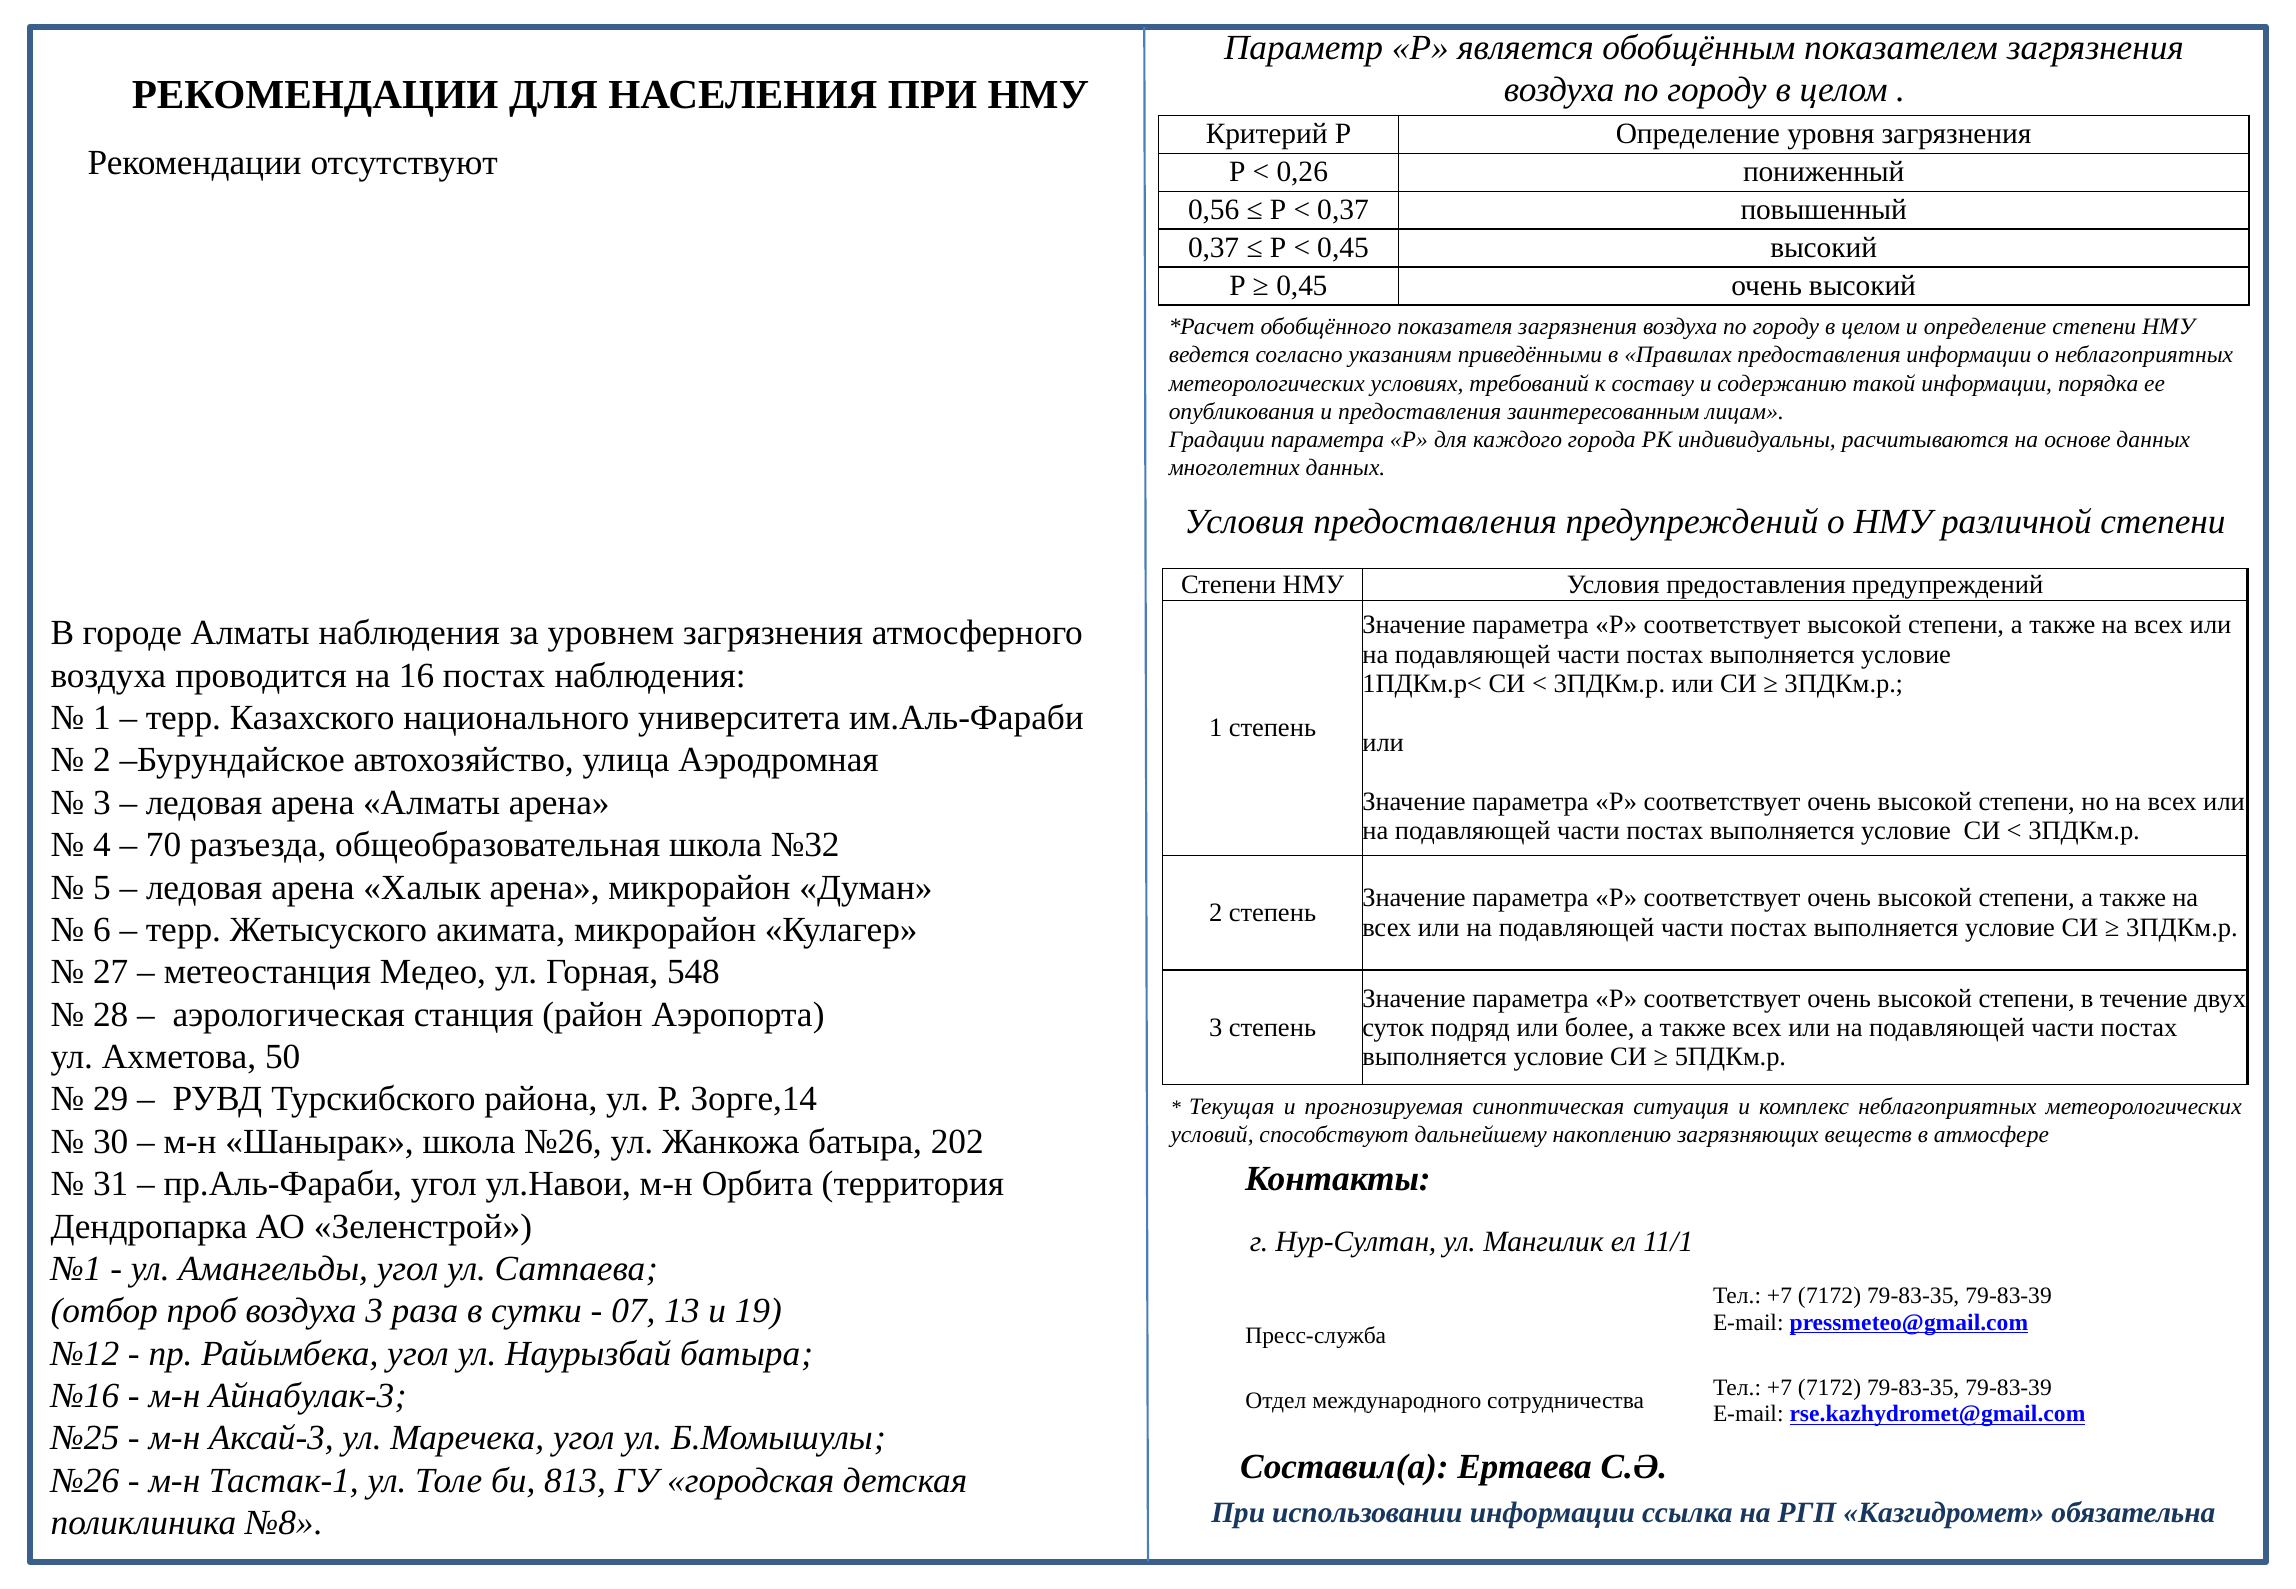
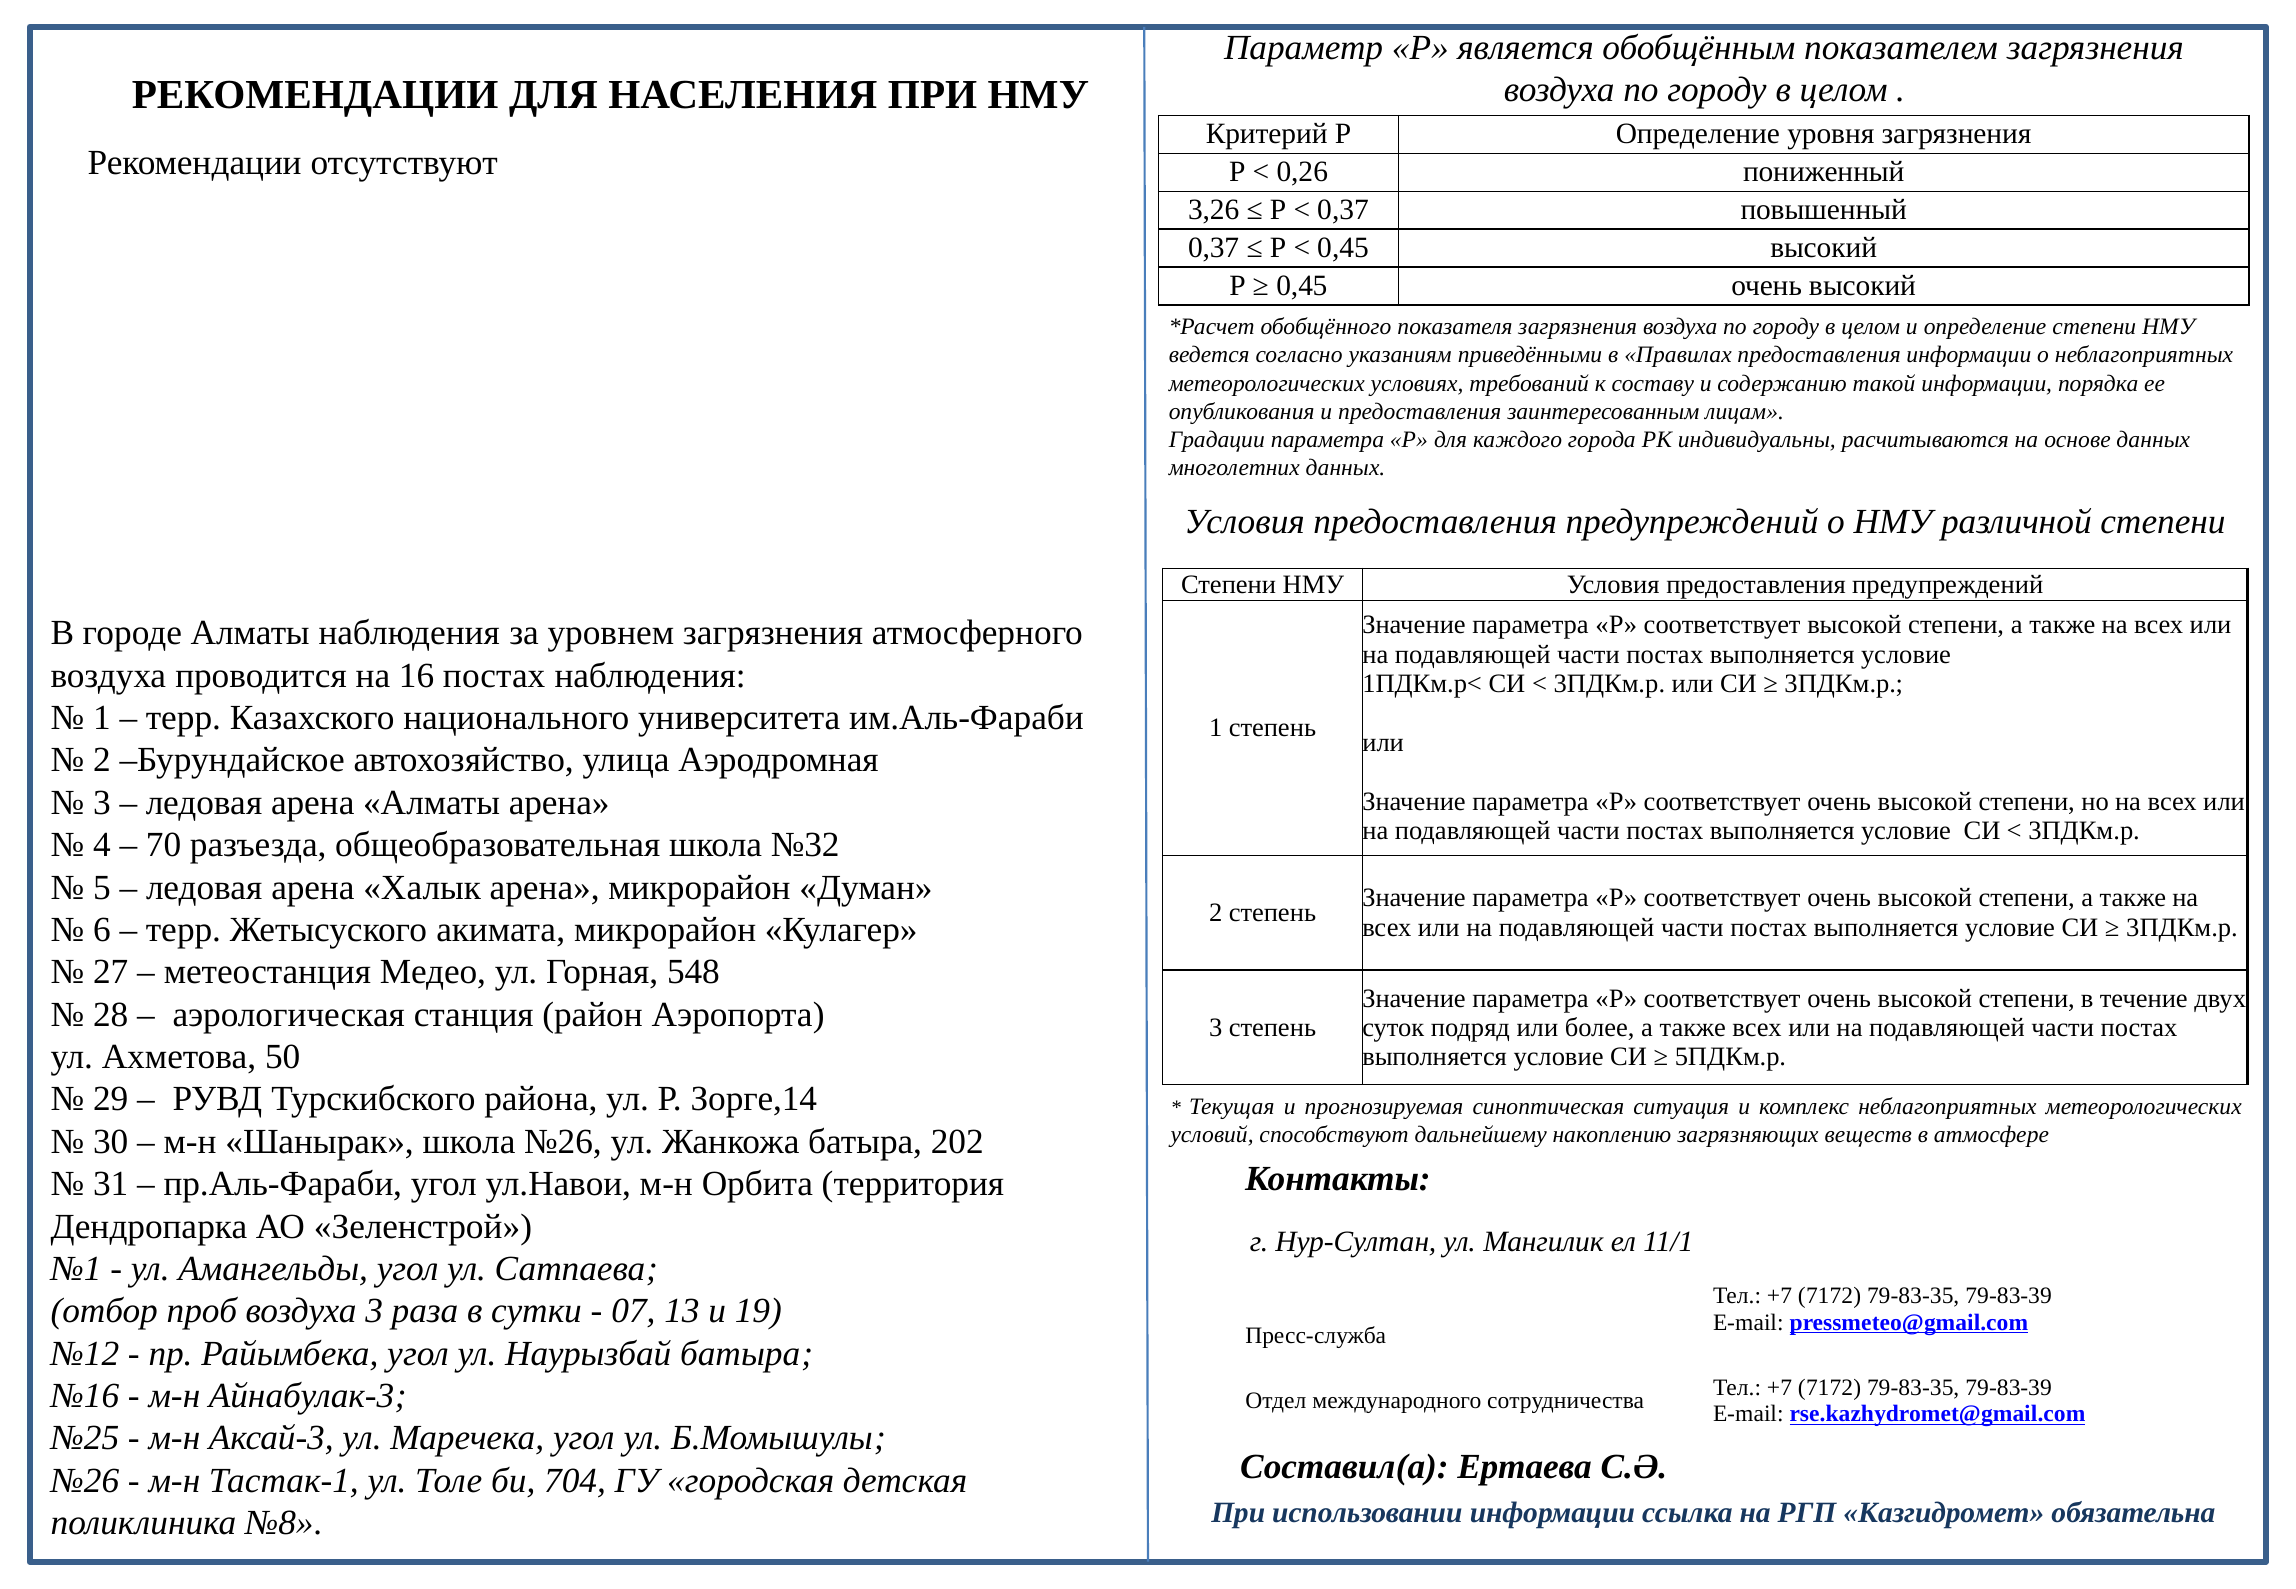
0,56: 0,56 -> 3,26 (1214, 210)
813: 813 -> 704 (575, 1481)
